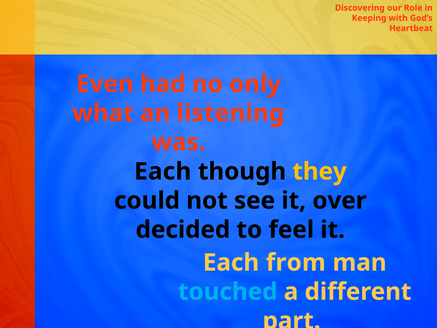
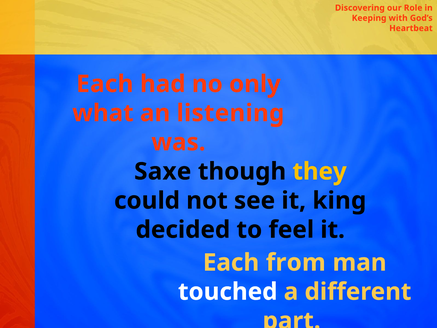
Even: Even -> Each (105, 84)
Each: Each -> Saxe (163, 171)
over: over -> king (339, 200)
touched colour: light blue -> white (228, 292)
